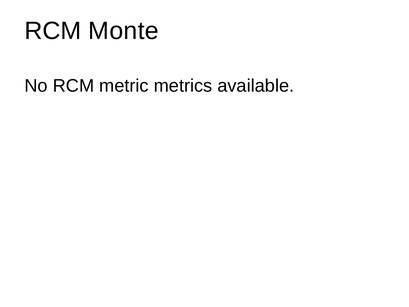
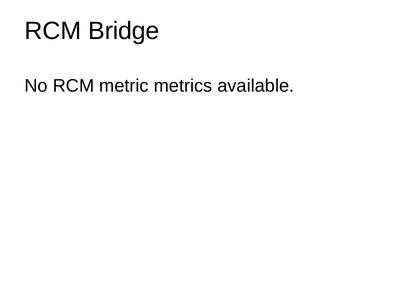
Monte: Monte -> Bridge (124, 31)
